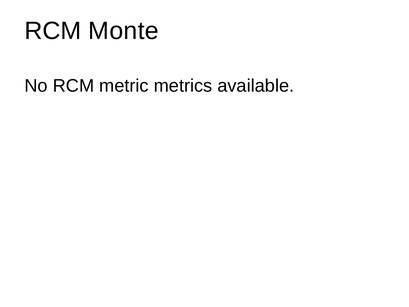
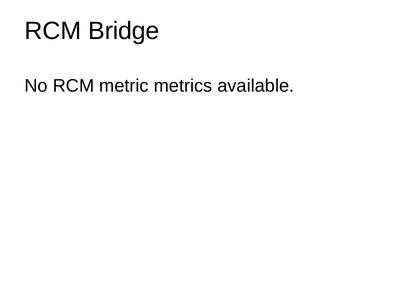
Monte: Monte -> Bridge (124, 31)
